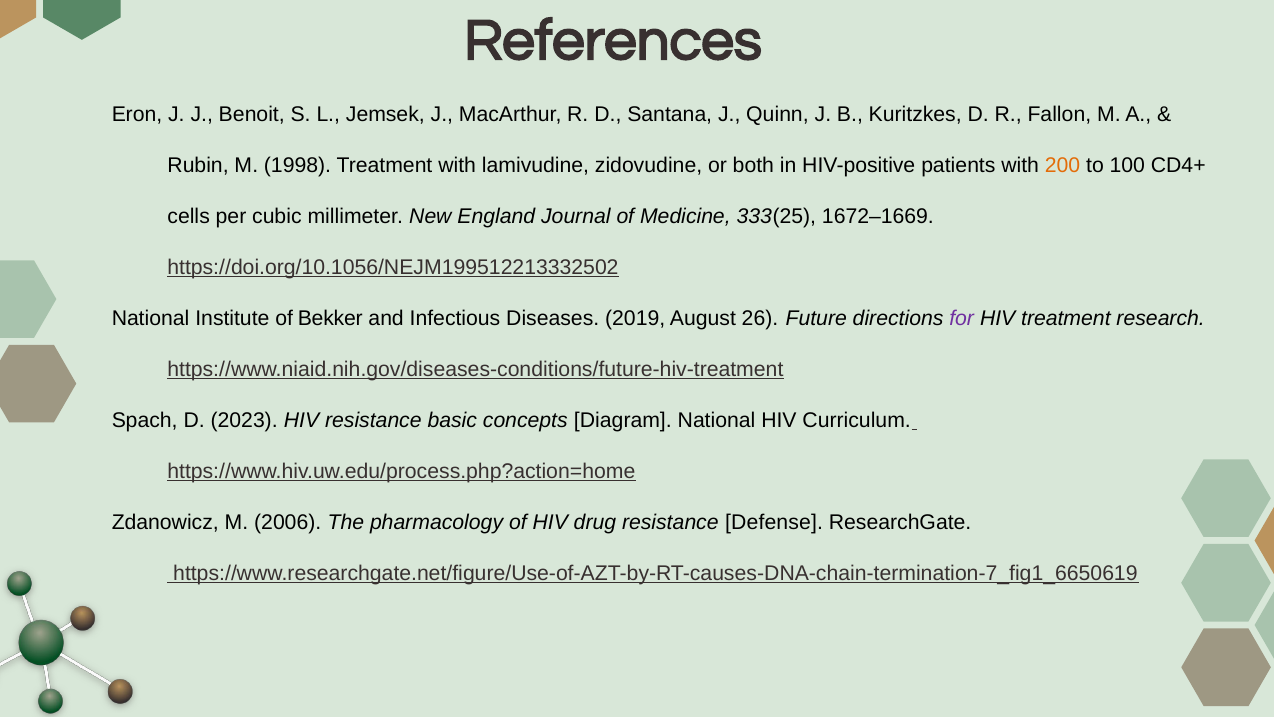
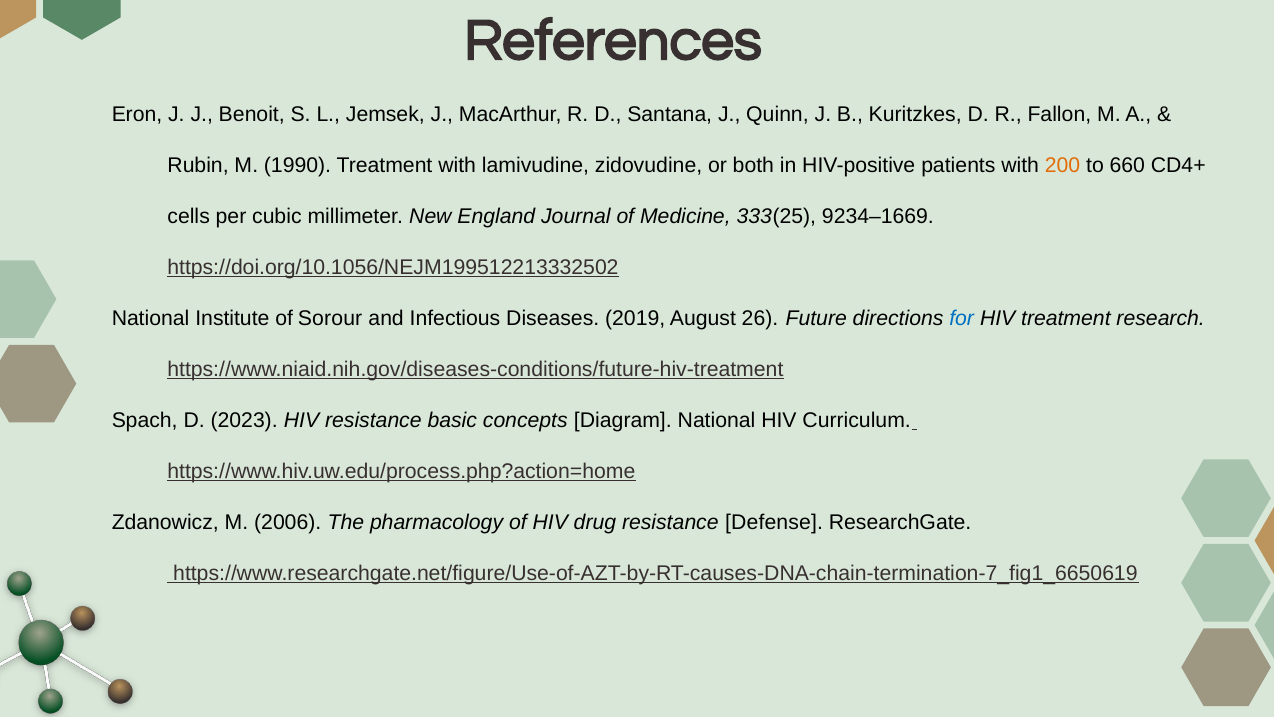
1998: 1998 -> 1990 (298, 165)
100: 100 -> 660 (1127, 165)
1672–1669: 1672–1669 -> 9234–1669 (878, 216)
Bekker: Bekker -> Sorour (330, 318)
for colour: purple -> blue (962, 318)
